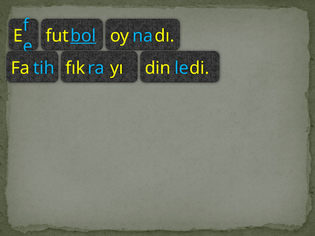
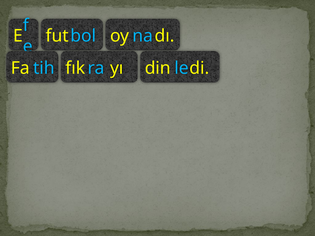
bol underline: present -> none (83, 36)
